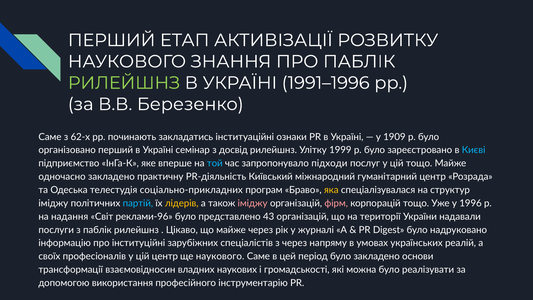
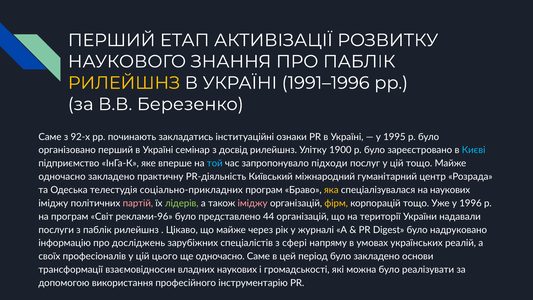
РИЛЕЙШНЗ colour: light green -> yellow (124, 83)
62-х: 62-х -> 92-х (80, 137)
1909: 1909 -> 1995 (394, 137)
1999: 1999 -> 1900 (340, 150)
на структур: структур -> наукових (450, 190)
партій colour: light blue -> pink (138, 203)
лідерів colour: yellow -> light green (182, 203)
фірм colour: pink -> yellow (336, 203)
на надання: надання -> програм (70, 216)
43: 43 -> 44 (269, 216)
інституційні: інституційні -> досліджень (138, 243)
з через: через -> сфері (294, 243)
цій центр: центр -> цього (165, 256)
ще наукового: наукового -> одночасно (220, 256)
